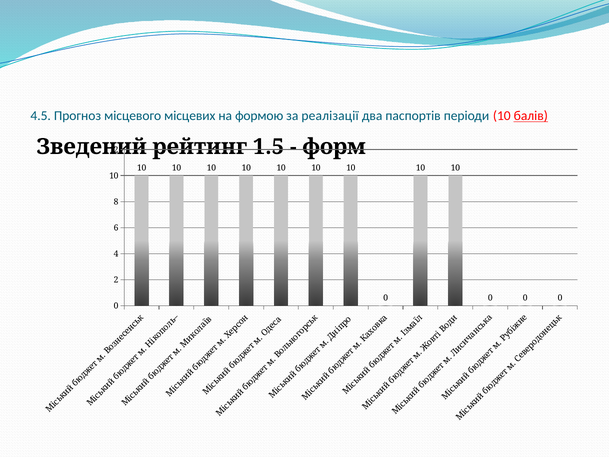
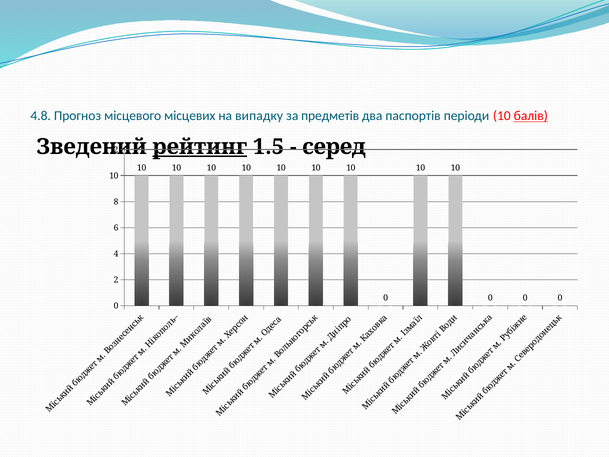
4.5: 4.5 -> 4.8 (41, 116)
формою: формою -> випадку (259, 116)
реалізації: реалізації -> предметів (330, 116)
рейтинг underline: none -> present (200, 147)
форм: форм -> серед (334, 147)
